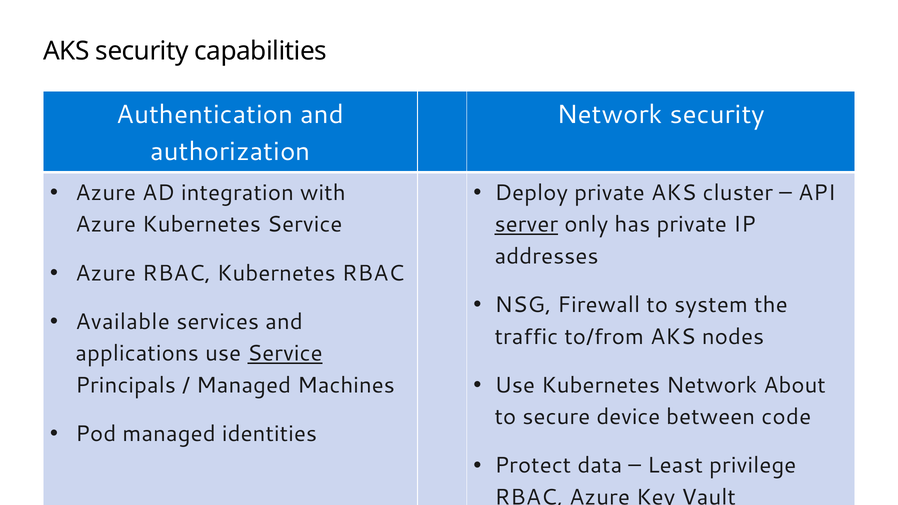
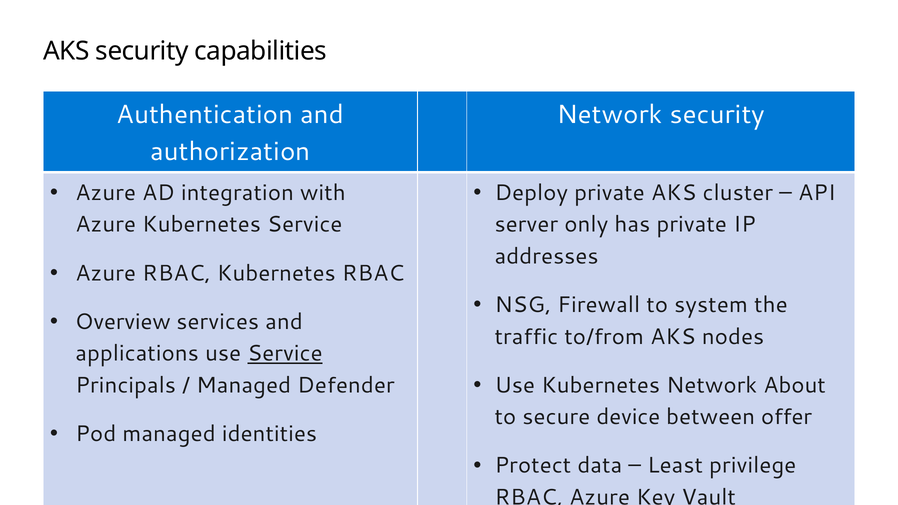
server underline: present -> none (526, 225)
Available: Available -> Overview (123, 322)
Machines: Machines -> Defender (346, 385)
code: code -> offer (787, 417)
